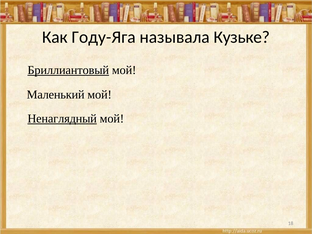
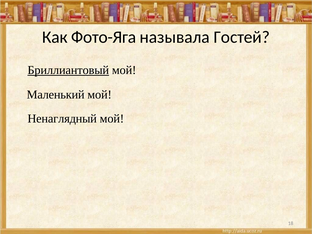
Году-Яга: Году-Яга -> Фото-Яга (104, 37)
Кузьке: Кузьке -> Гостей (242, 37)
Ненаглядный underline: present -> none (62, 119)
